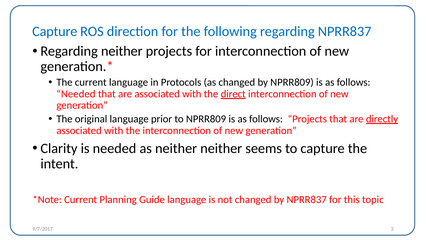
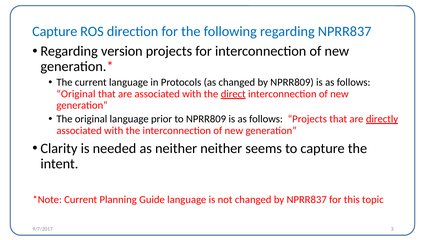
Regarding neither: neither -> version (122, 51)
Needed: Needed -> Original (76, 94)
